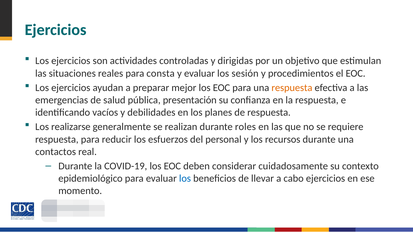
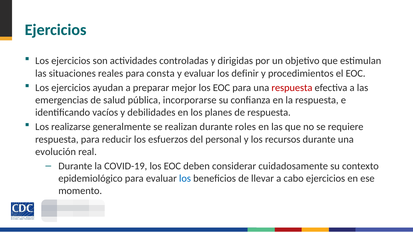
sesión: sesión -> definir (245, 73)
respuesta colour: orange -> red (292, 88)
presentación: presentación -> incorporarse (190, 100)
contactos: contactos -> evolución (56, 152)
